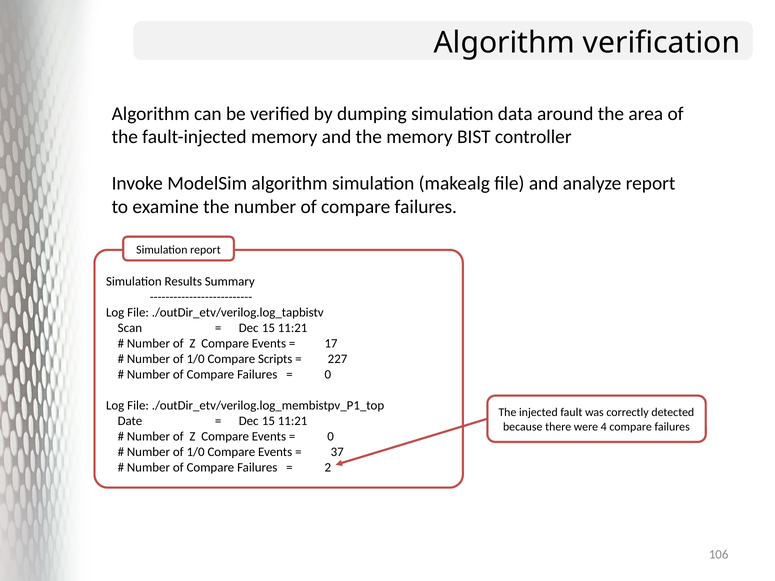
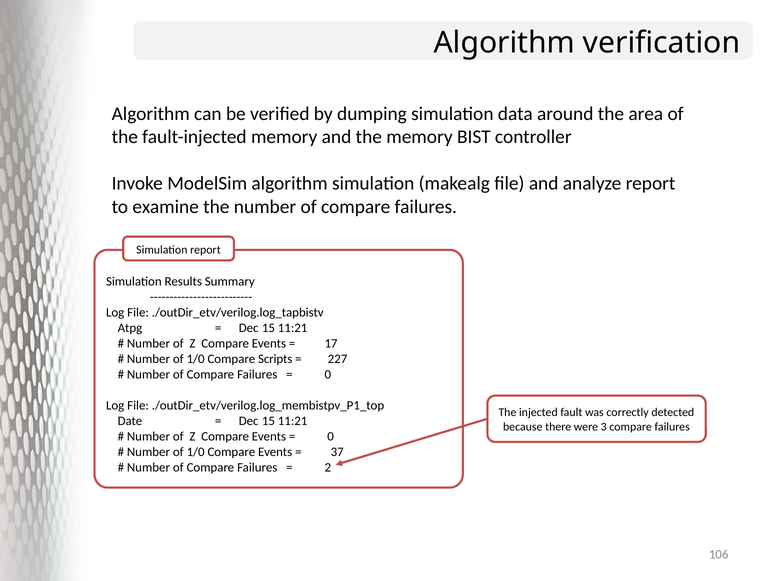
Scan: Scan -> Atpg (130, 328)
4: 4 -> 3 (604, 427)
